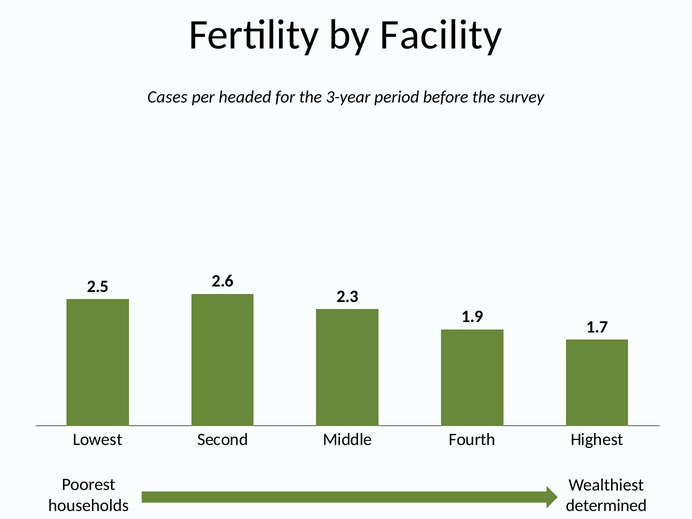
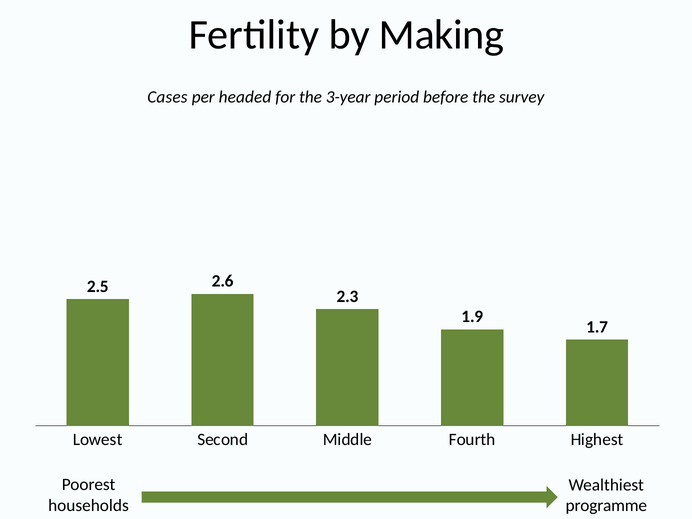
Facility: Facility -> Making (442, 35)
determined: determined -> programme (606, 506)
